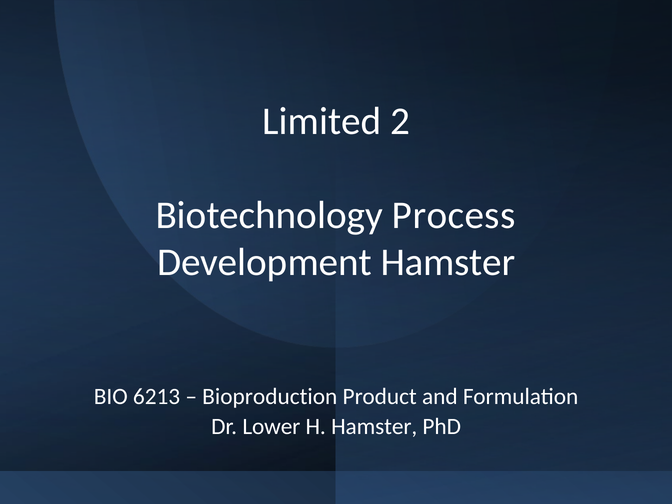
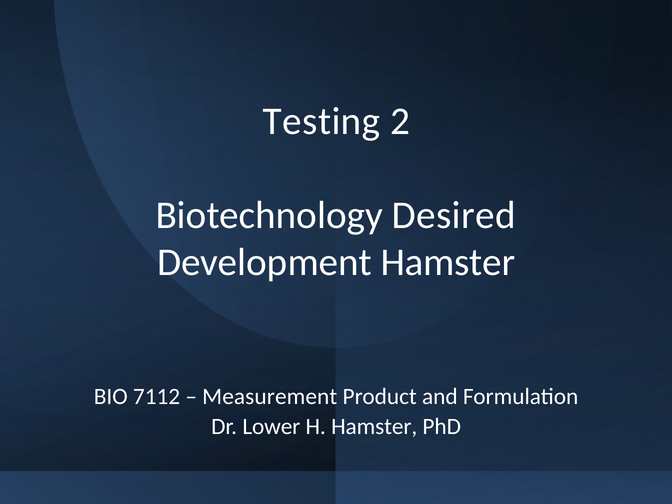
Limited: Limited -> Testing (322, 121)
Process: Process -> Desired (454, 215)
6213: 6213 -> 7112 (157, 397)
Bioproduction: Bioproduction -> Measurement (270, 397)
